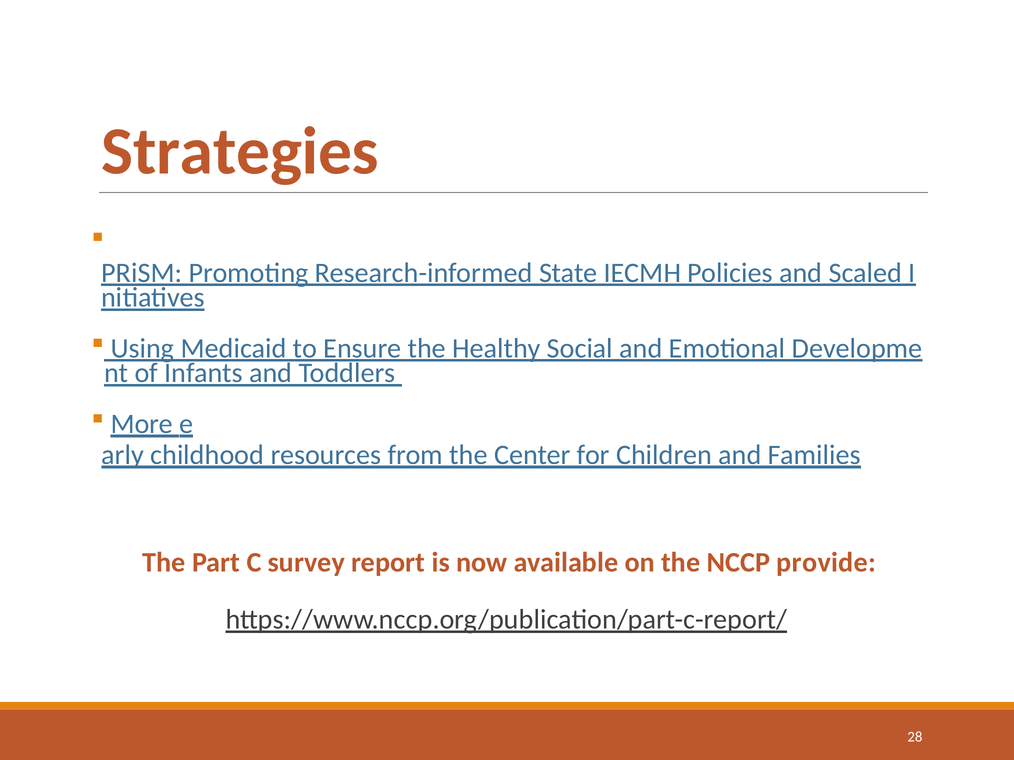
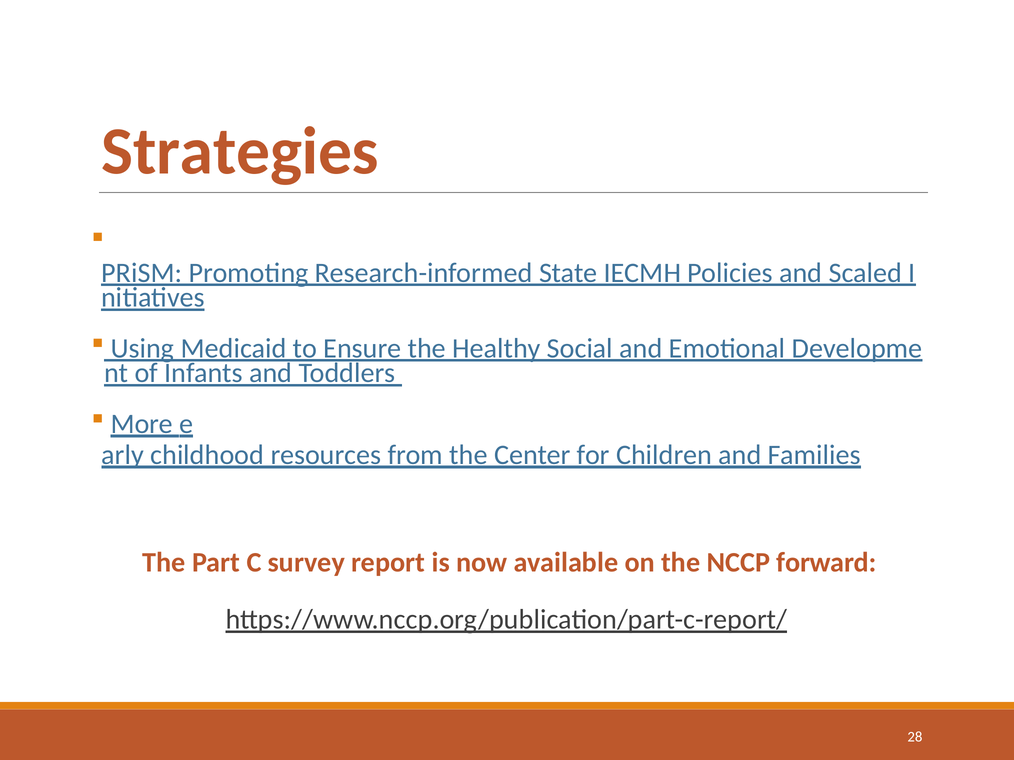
provide: provide -> forward (826, 563)
